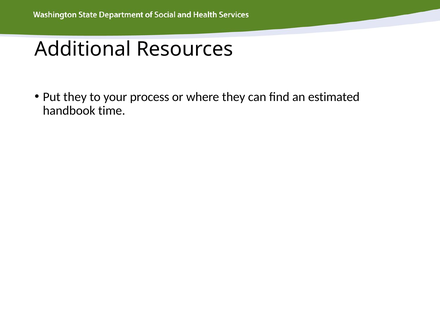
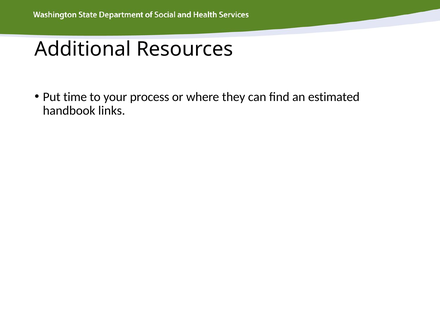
Put they: they -> time (75, 97)
time: time -> links (112, 111)
